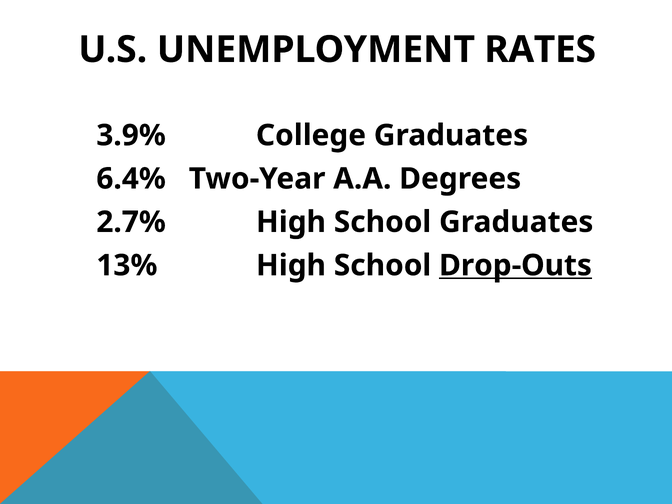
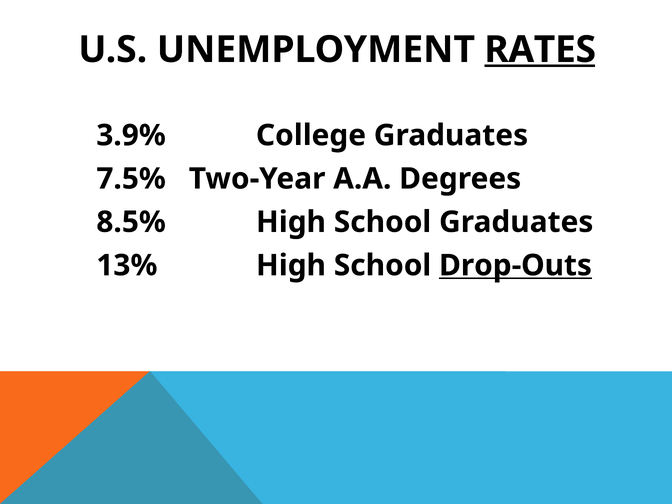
RATES underline: none -> present (540, 50)
6.4%: 6.4% -> 7.5% (131, 179)
2.7%: 2.7% -> 8.5% (131, 222)
